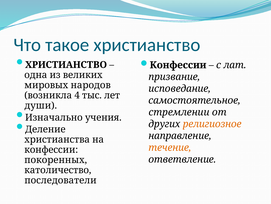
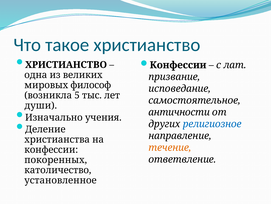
народов: народов -> философ (91, 85)
4: 4 -> 5 (77, 95)
стремлении: стремлении -> античности (179, 112)
религиозное colour: orange -> blue (212, 124)
последователи: последователи -> установленное (60, 180)
